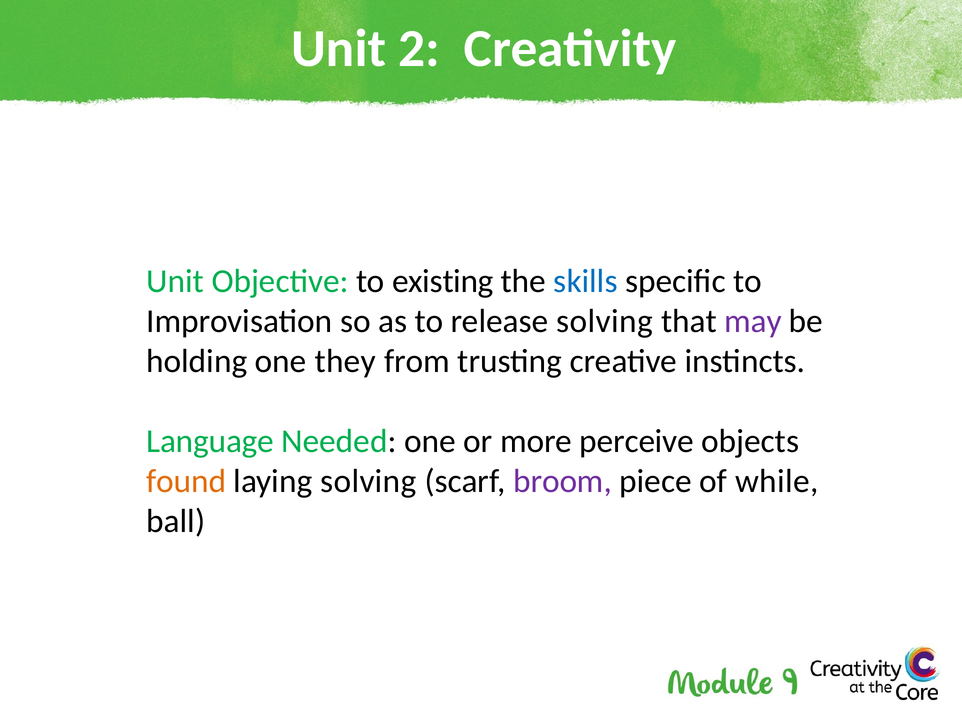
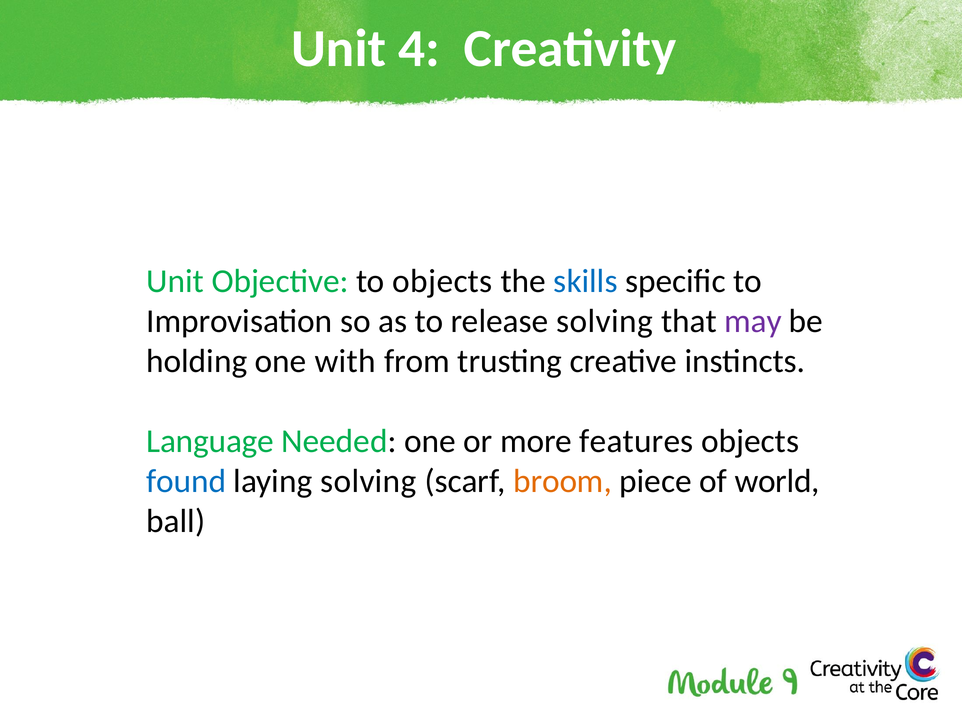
2: 2 -> 4 (419, 49)
to existing: existing -> objects (442, 281)
they: they -> with (345, 362)
perceive: perceive -> features (637, 442)
found colour: orange -> blue (186, 482)
broom colour: purple -> orange (562, 482)
while: while -> world (777, 482)
